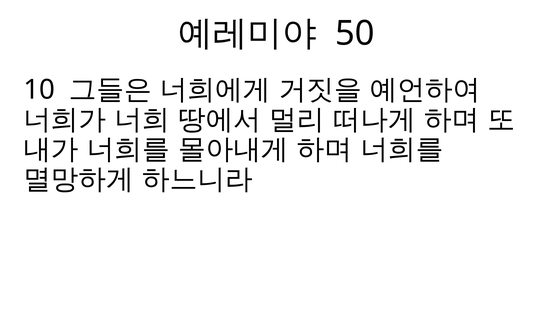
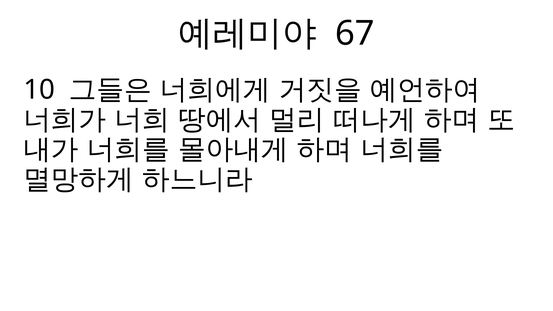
50: 50 -> 67 (355, 33)
